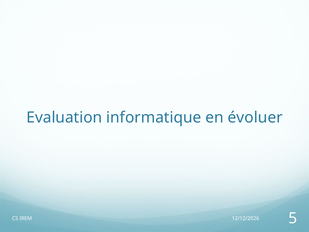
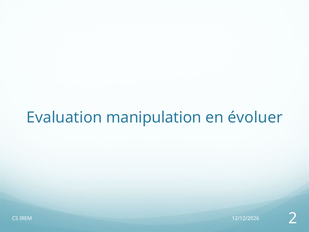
informatique: informatique -> manipulation (154, 117)
5: 5 -> 2 (293, 218)
